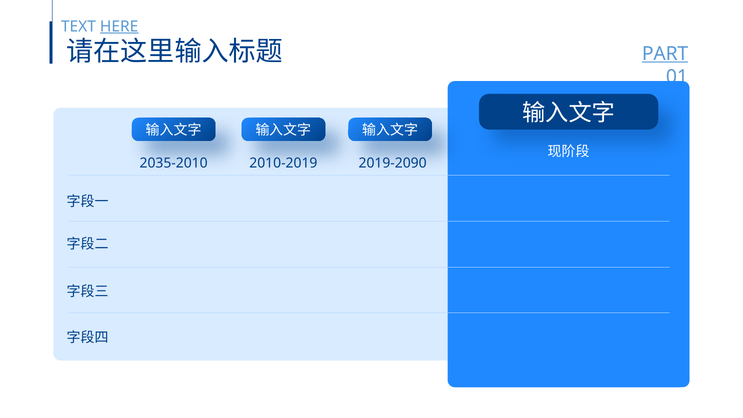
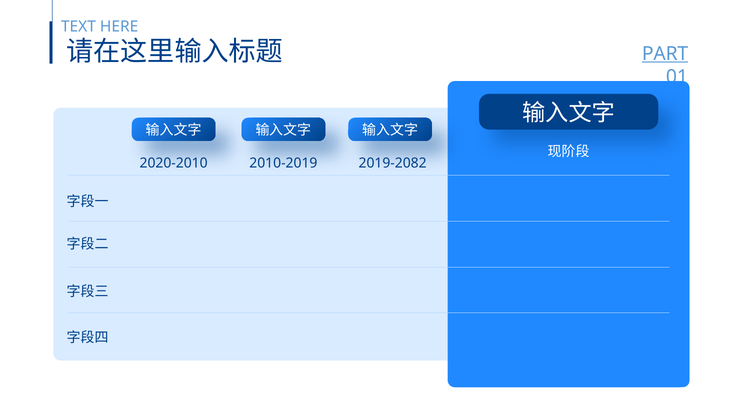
HERE underline: present -> none (119, 26)
2035-2010: 2035-2010 -> 2020-2010 (174, 163)
2019-2090: 2019-2090 -> 2019-2082 (393, 163)
